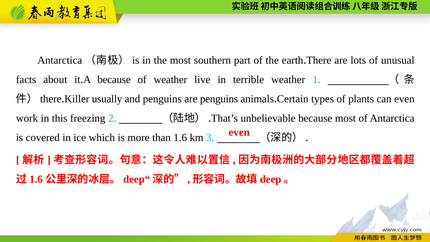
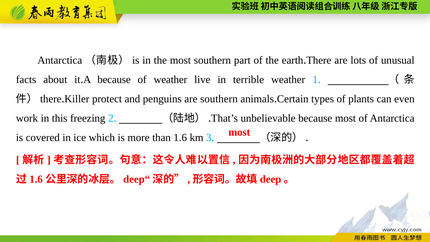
usually: usually -> protect (107, 99)
are penguins: penguins -> southern (219, 99)
even: even -> most (239, 132)
